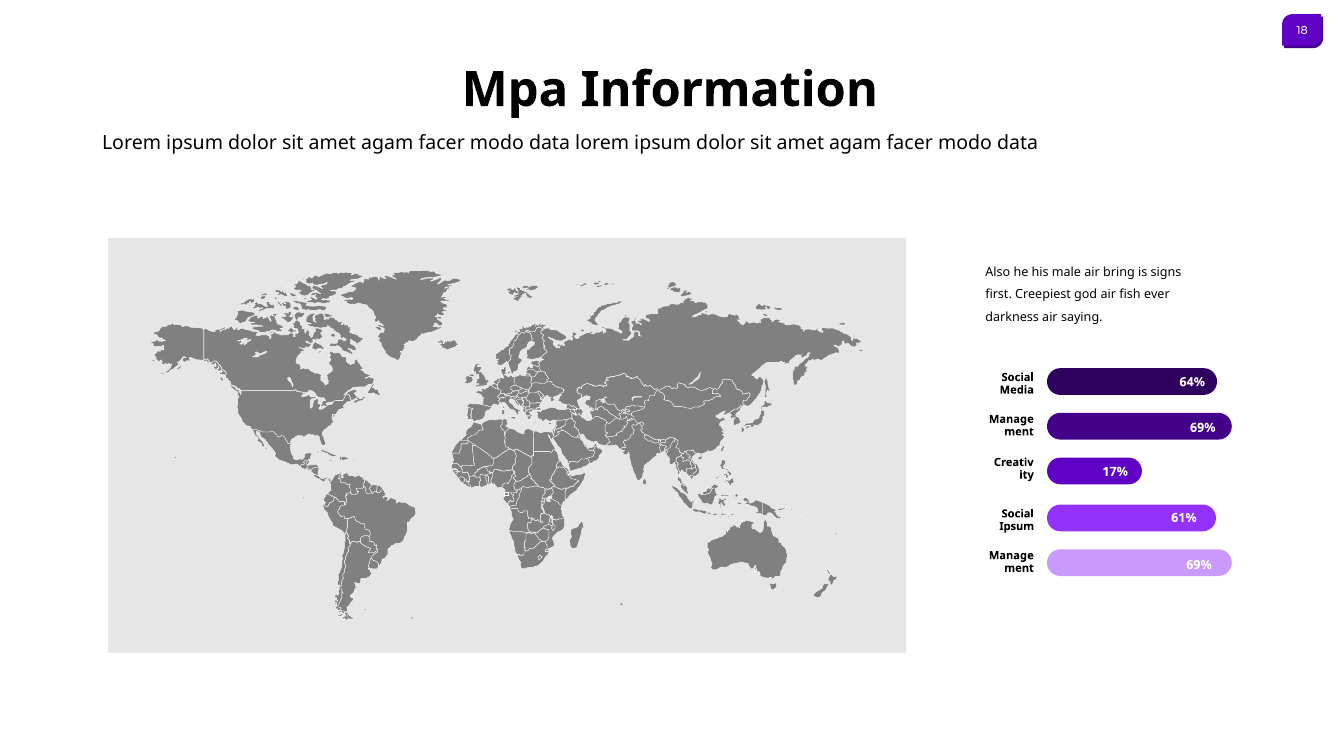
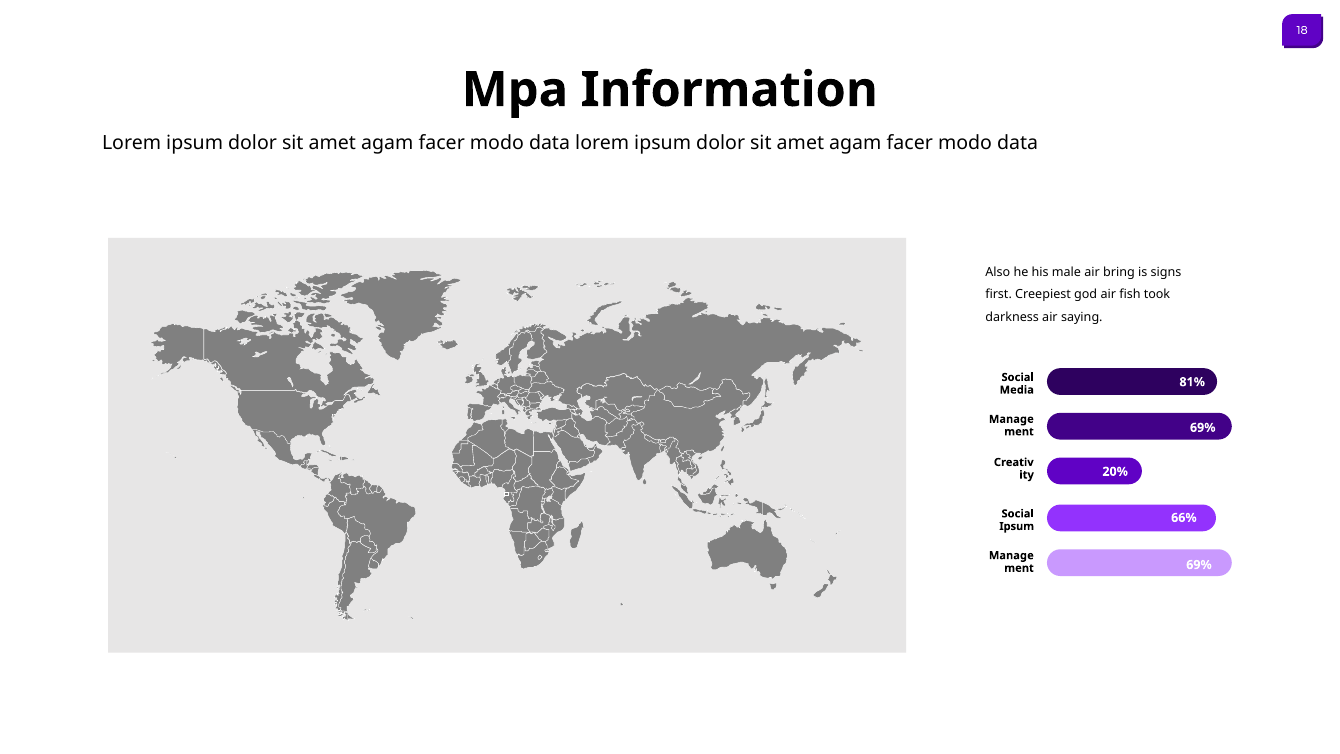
ever: ever -> took (1157, 294)
64%: 64% -> 81% (1192, 382)
17%: 17% -> 20% (1115, 471)
61%: 61% -> 66% (1184, 518)
